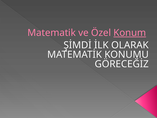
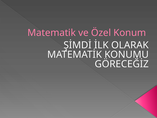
Konum underline: present -> none (130, 33)
